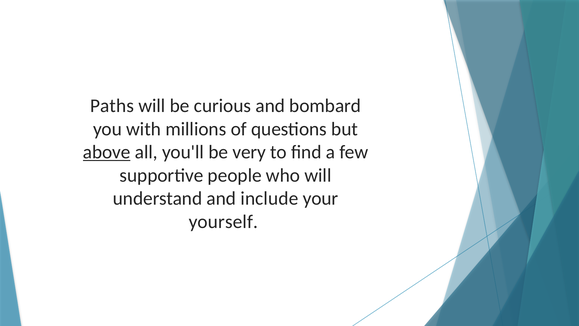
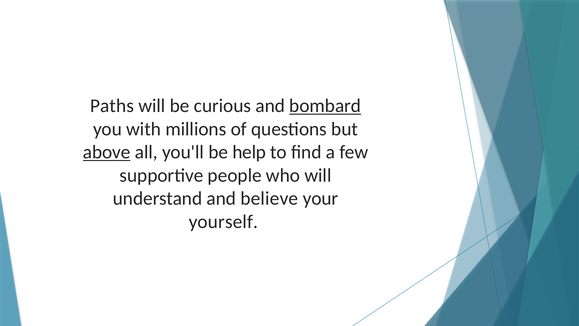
bombard underline: none -> present (325, 106)
very: very -> help (249, 152)
include: include -> believe (269, 198)
